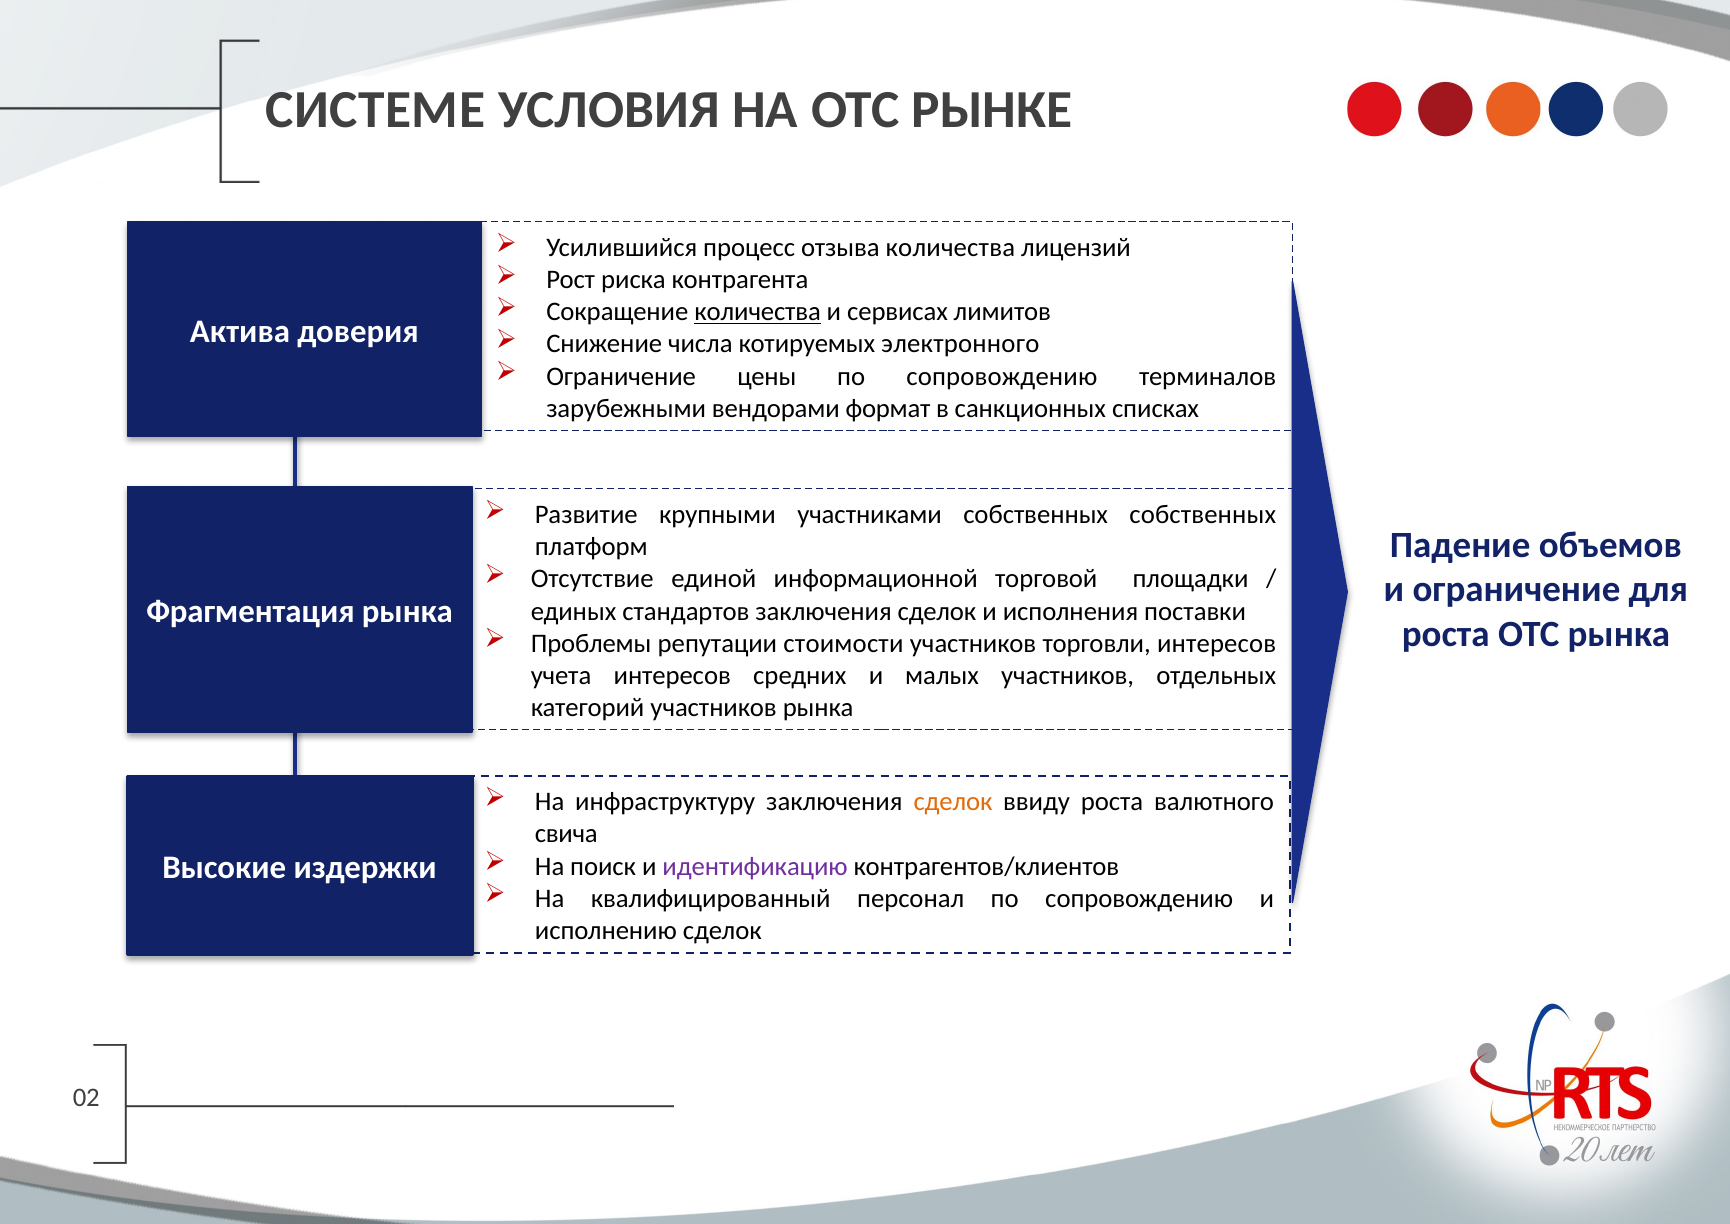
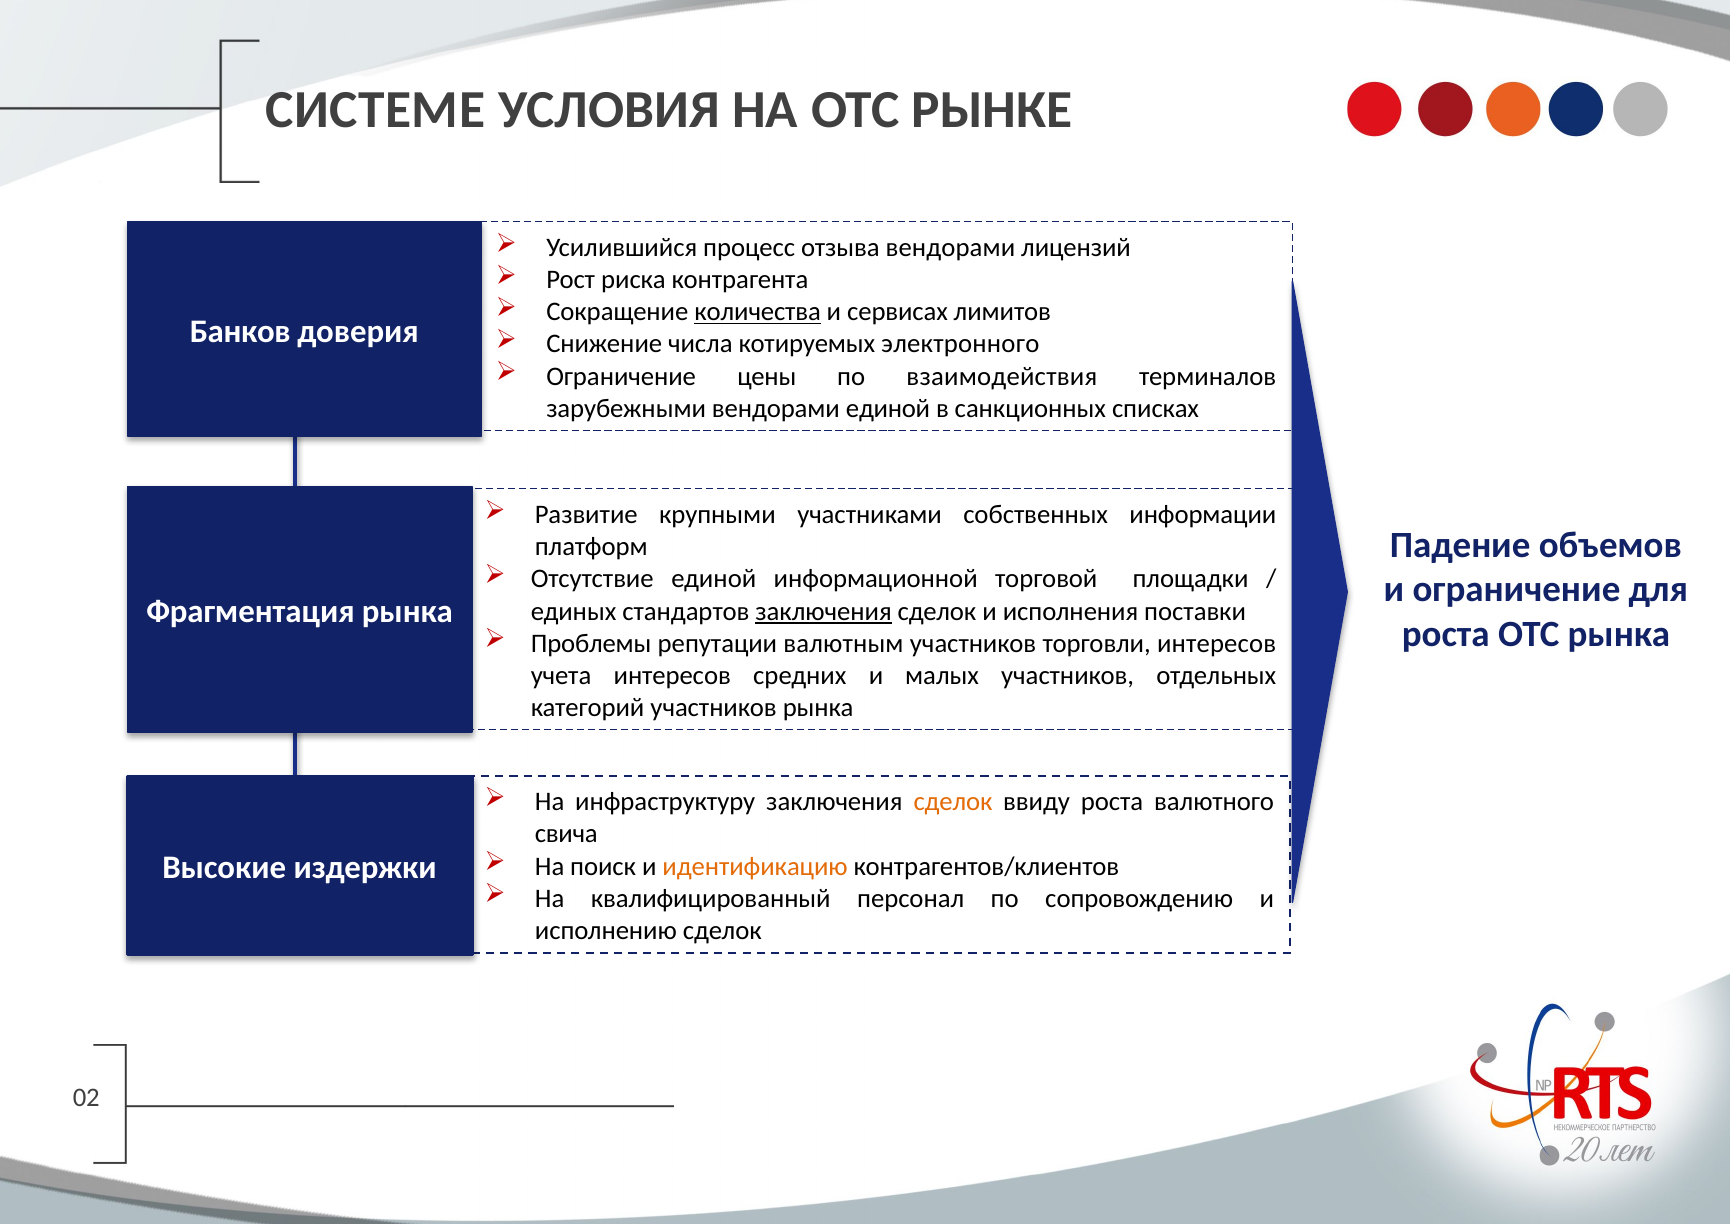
отзыва количества: количества -> вендорами (950, 248)
Актива: Актива -> Банков (240, 331)
сопровождению: сопровождению -> взаимодействия (1002, 376)
вендорами формат: формат -> единой (888, 408)
собственных собственных: собственных -> информации (1203, 515)
заключения underline: none -> present (824, 611)
стоимости: стоимости -> валютным (844, 643)
идентификацию colour: purple -> orange (755, 866)
